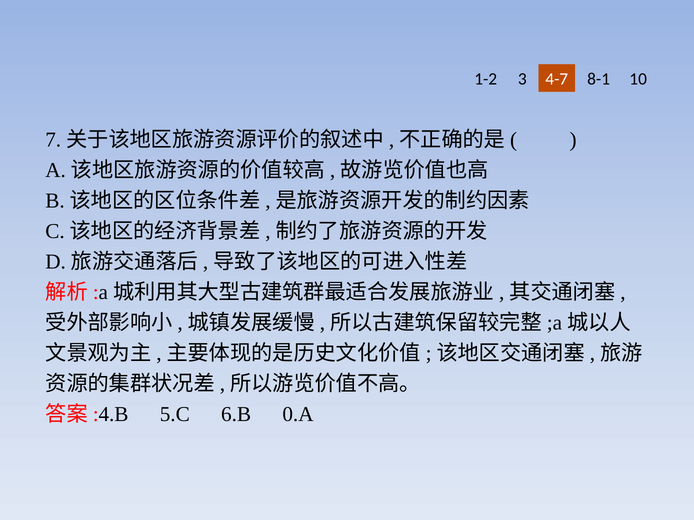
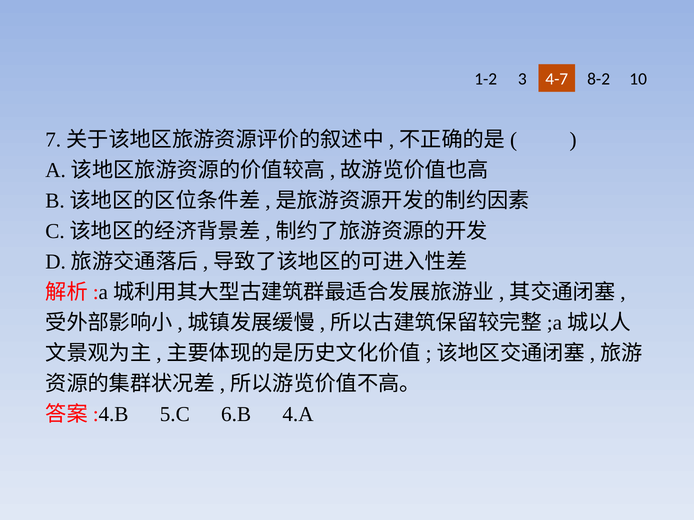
8-1: 8-1 -> 8-2 (599, 79)
0.A: 0.A -> 4.A (298, 415)
